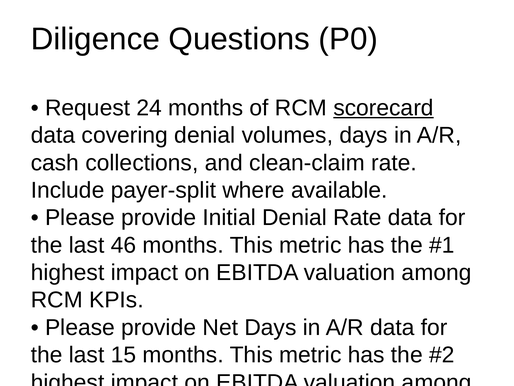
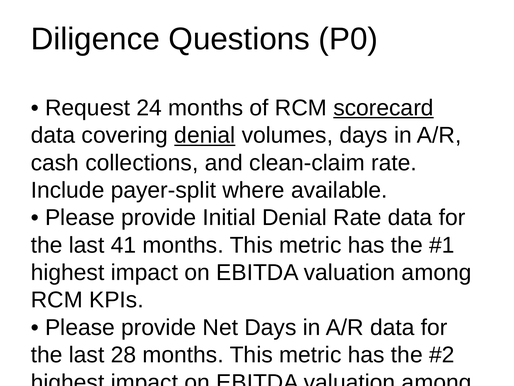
denial underline: none -> present (205, 135)
46: 46 -> 41 (123, 245)
15: 15 -> 28 (123, 355)
